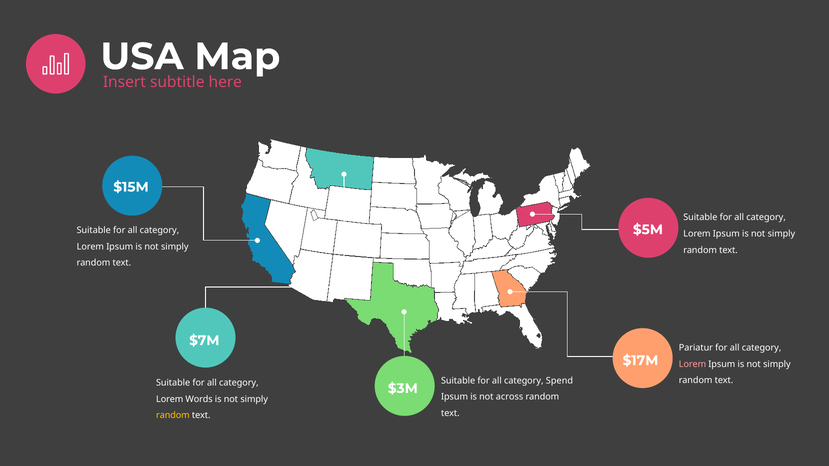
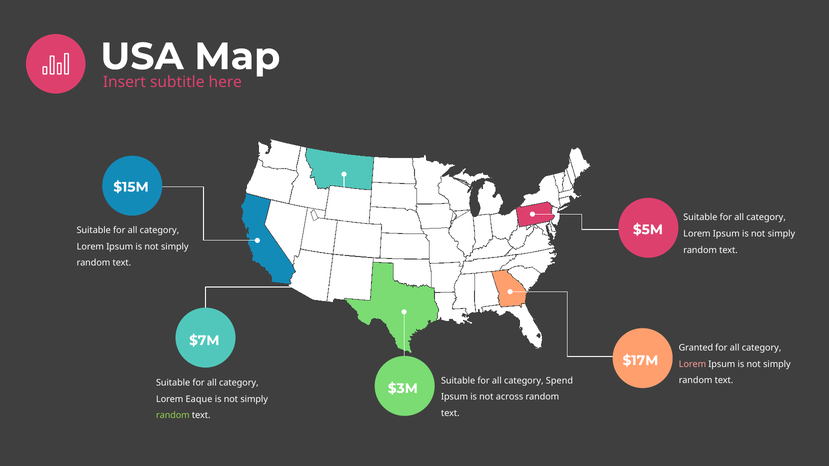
Pariatur: Pariatur -> Granted (696, 348)
Words: Words -> Eaque (199, 399)
random colour: yellow -> light green (173, 416)
